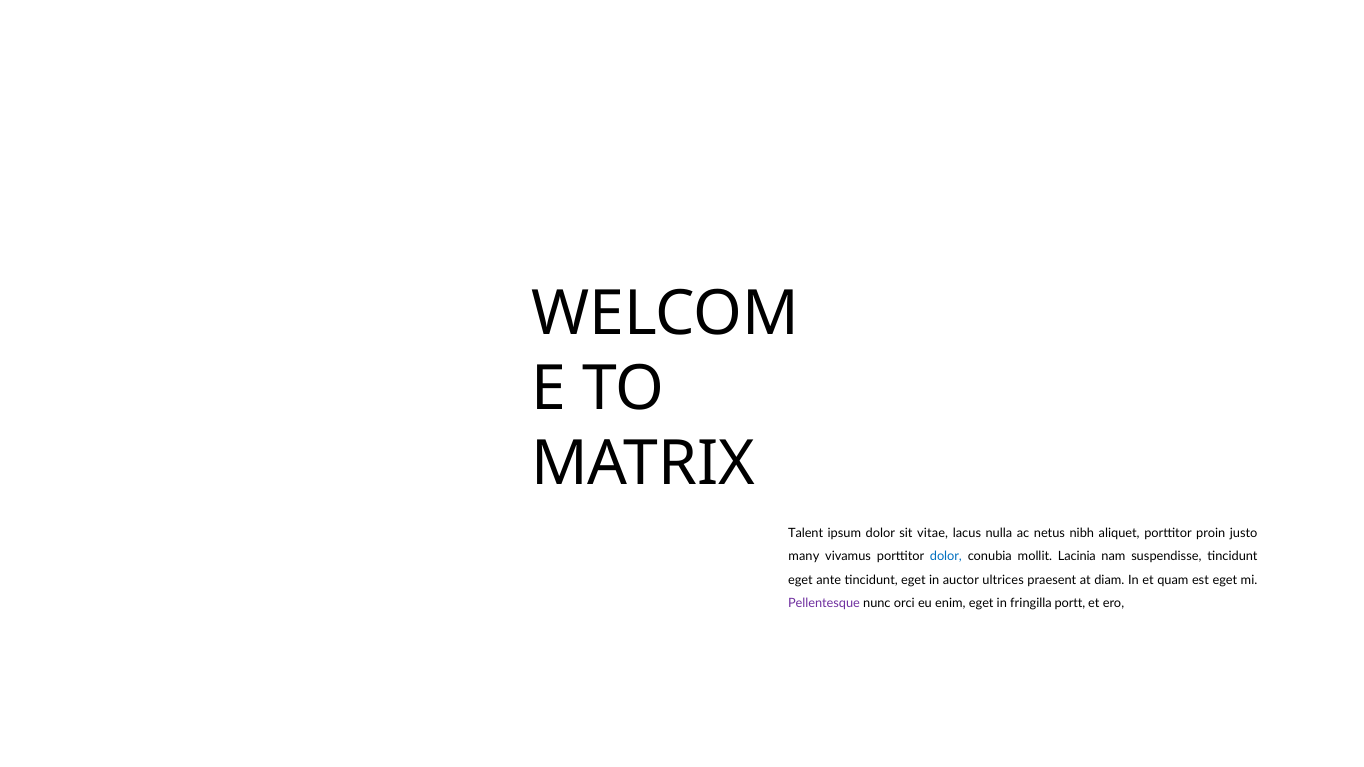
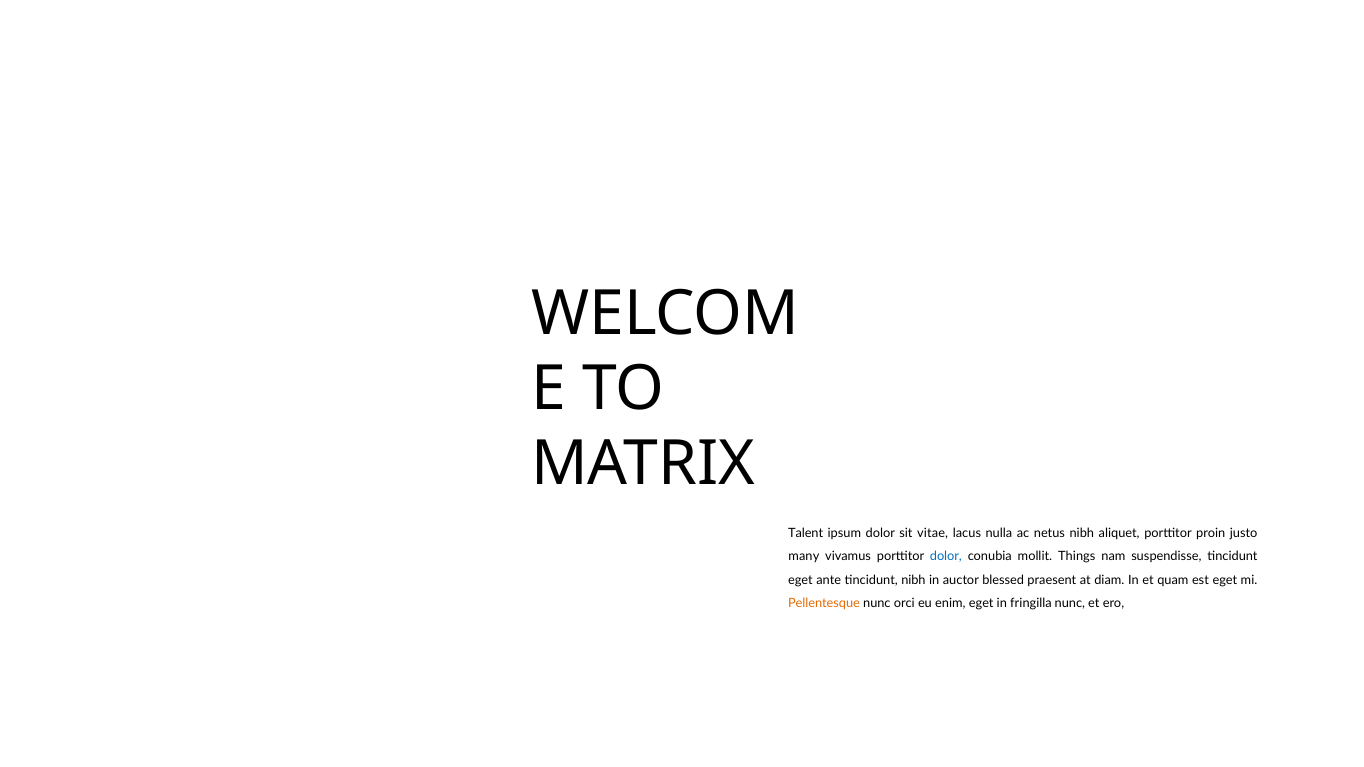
Lacinia: Lacinia -> Things (1077, 557)
ante tincidunt eget: eget -> nibh (913, 580)
ultrices: ultrices -> blessed (1003, 580)
Pellentesque colour: purple -> orange (824, 603)
fringilla portt: portt -> nunc (1070, 603)
